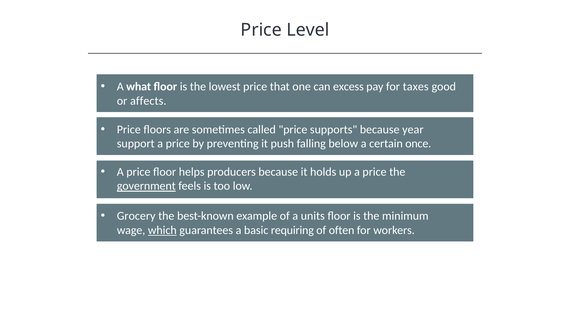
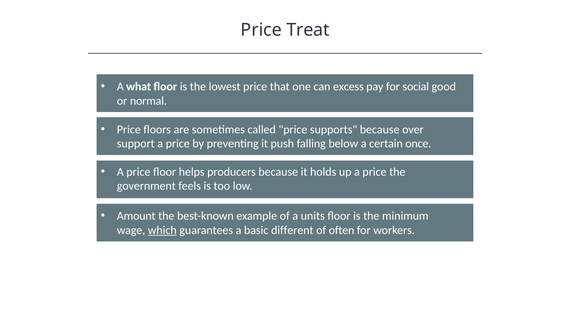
Level: Level -> Treat (308, 30)
taxes: taxes -> social (416, 86)
affects: affects -> normal (148, 101)
year: year -> over (413, 129)
government underline: present -> none (146, 186)
Grocery: Grocery -> Amount (136, 216)
requiring: requiring -> different (292, 230)
